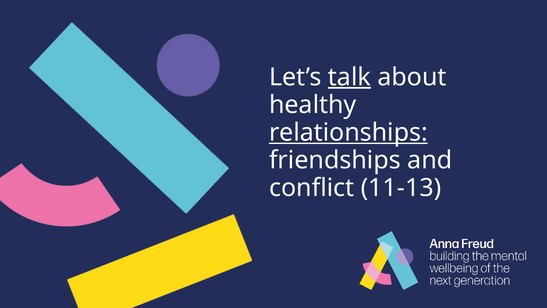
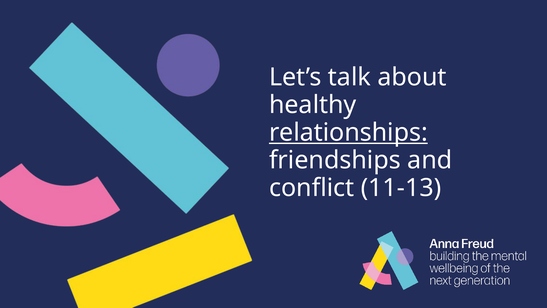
talk underline: present -> none (349, 77)
